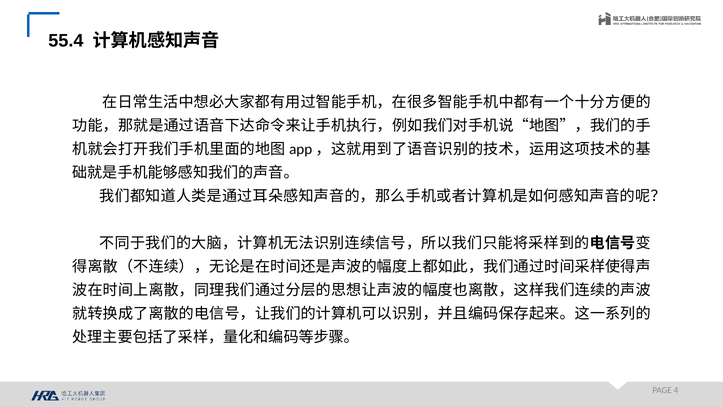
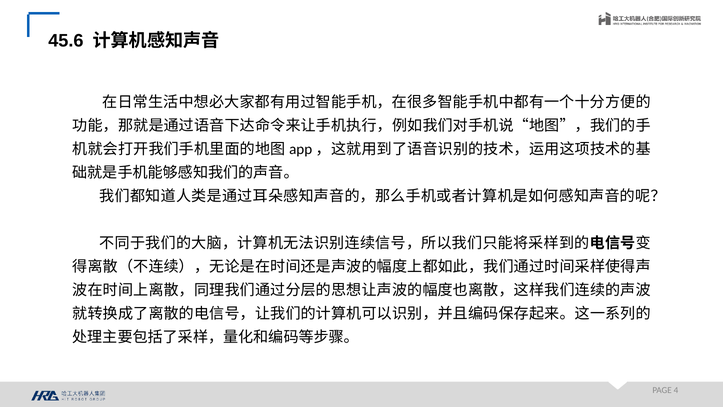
55.4: 55.4 -> 45.6 (66, 41)
